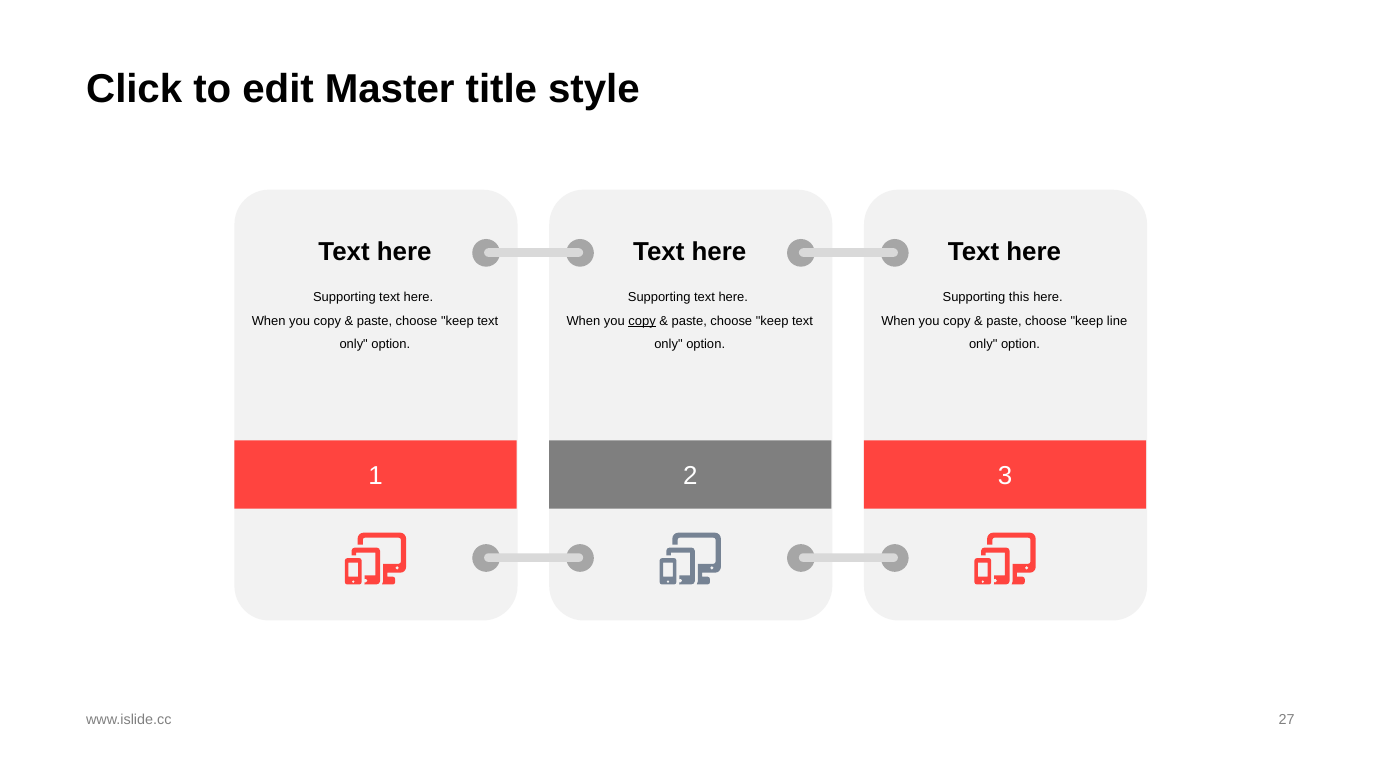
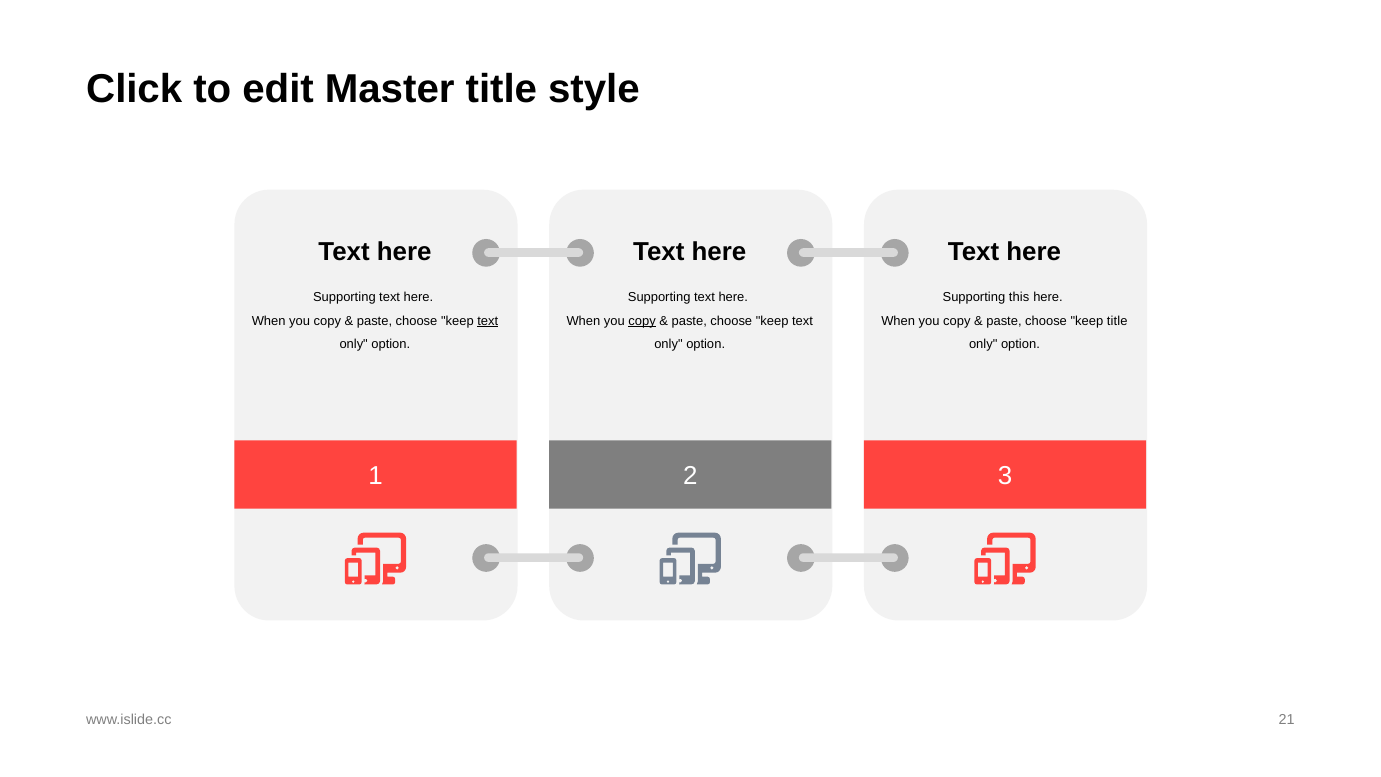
text underline: none -> present (488, 321)
keep line: line -> title (1117, 321)
27: 27 -> 21 (1287, 720)
